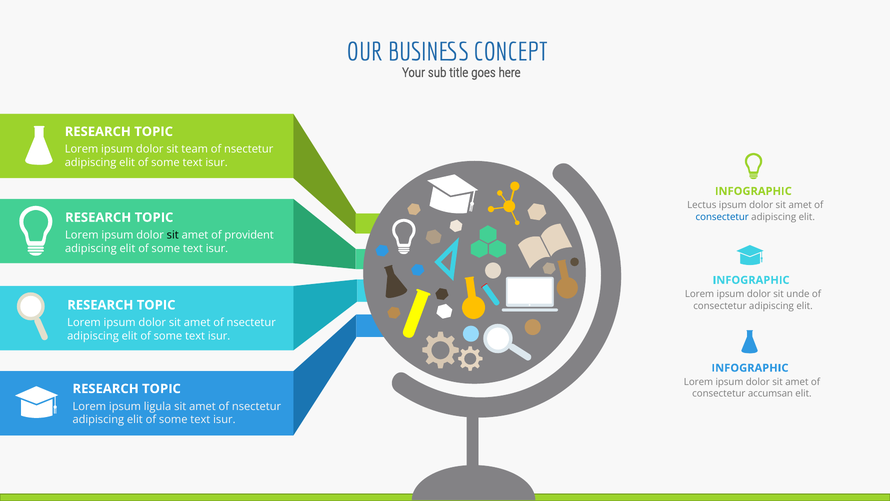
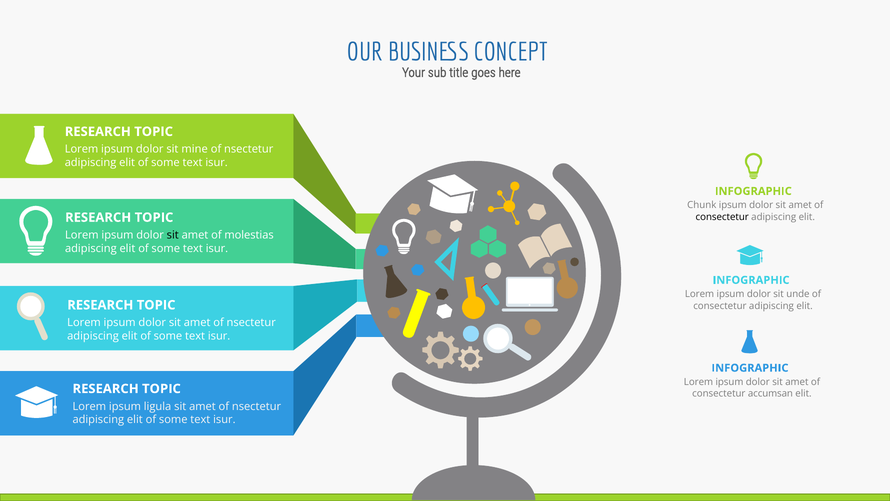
team: team -> mine (195, 149)
Lectus: Lectus -> Chunk (702, 205)
consectetur colour: blue -> black (722, 217)
provident: provident -> molestias (249, 235)
